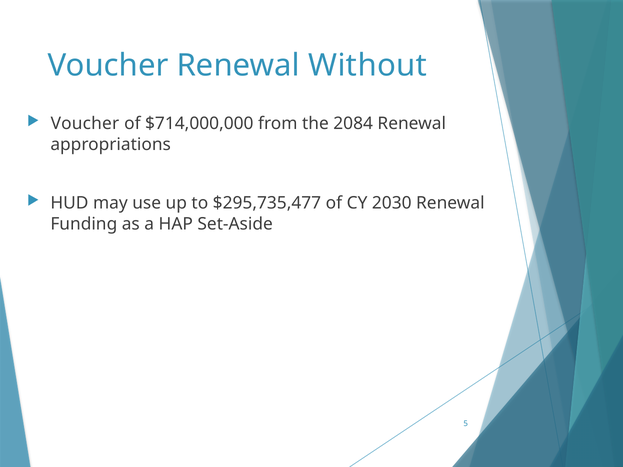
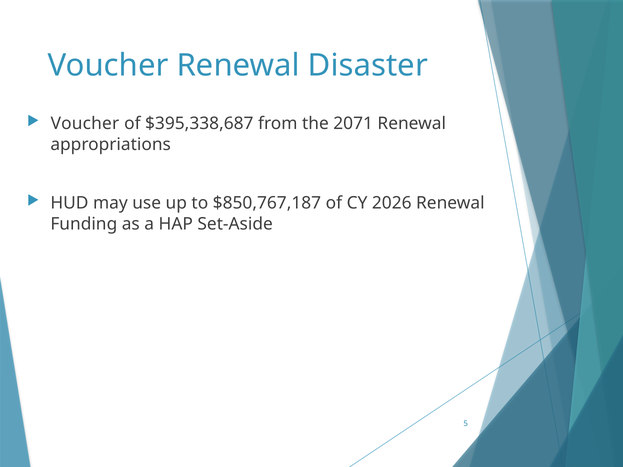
Without: Without -> Disaster (368, 66)
$714,000,000: $714,000,000 -> $395,338,687 (199, 124)
2084: 2084 -> 2071 (353, 124)
$295,735,477: $295,735,477 -> $850,767,187 (267, 203)
2030: 2030 -> 2026 (392, 203)
